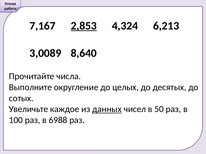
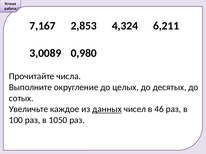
2,853 underline: present -> none (84, 26)
6,213: 6,213 -> 6,211 (166, 26)
8,640: 8,640 -> 0,980 (84, 53)
50: 50 -> 46 (159, 109)
6988: 6988 -> 1050 (58, 120)
